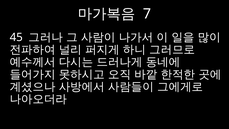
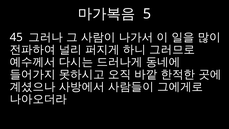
7: 7 -> 5 (147, 14)
